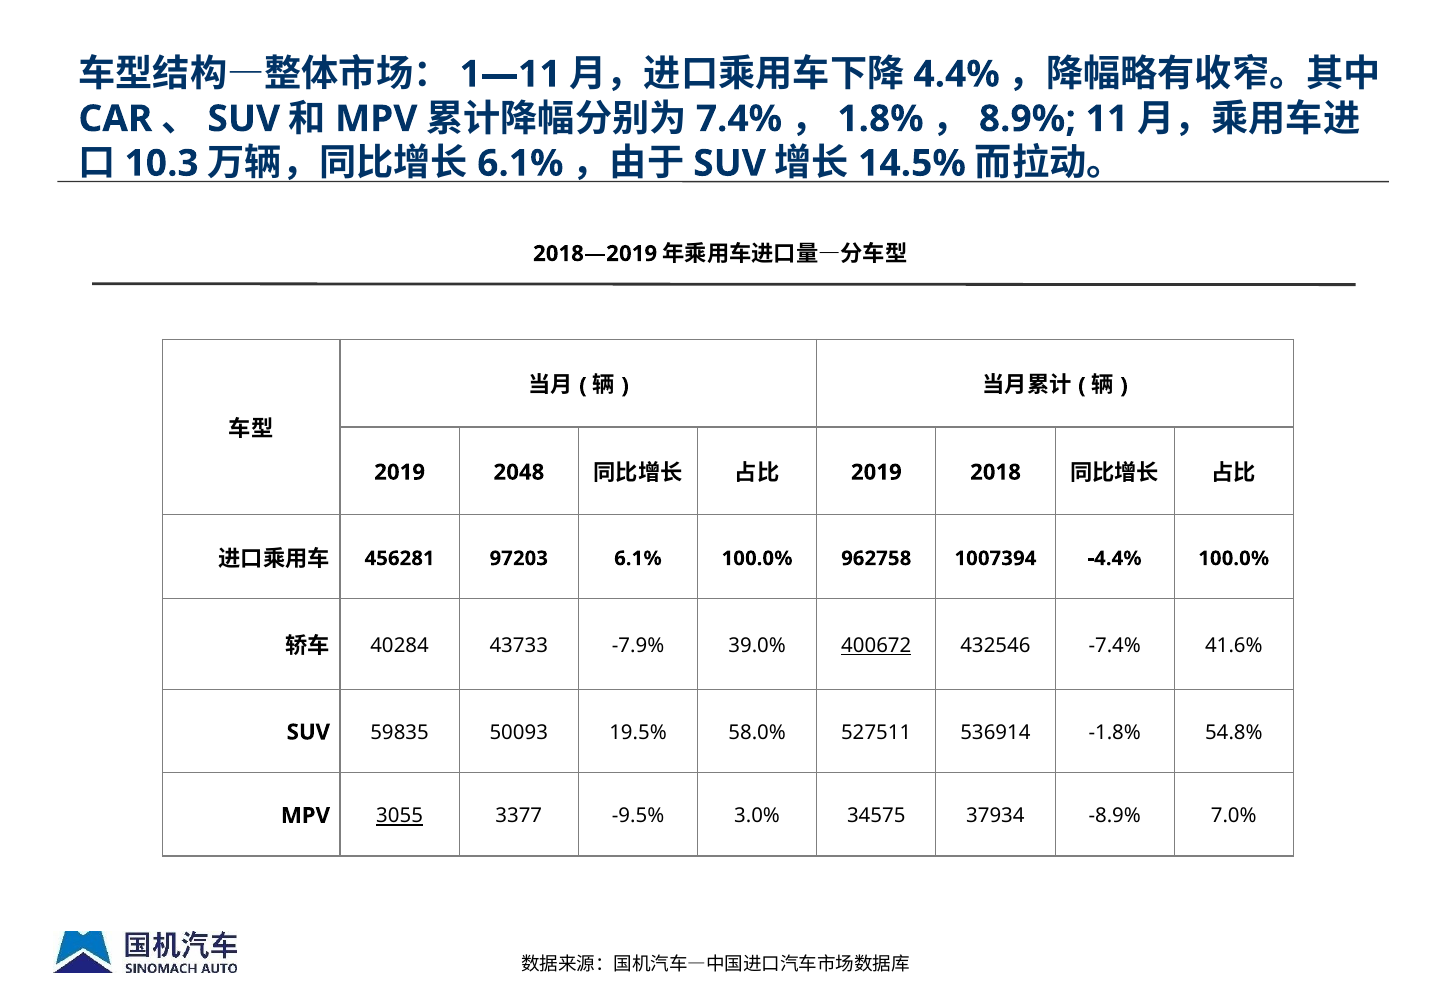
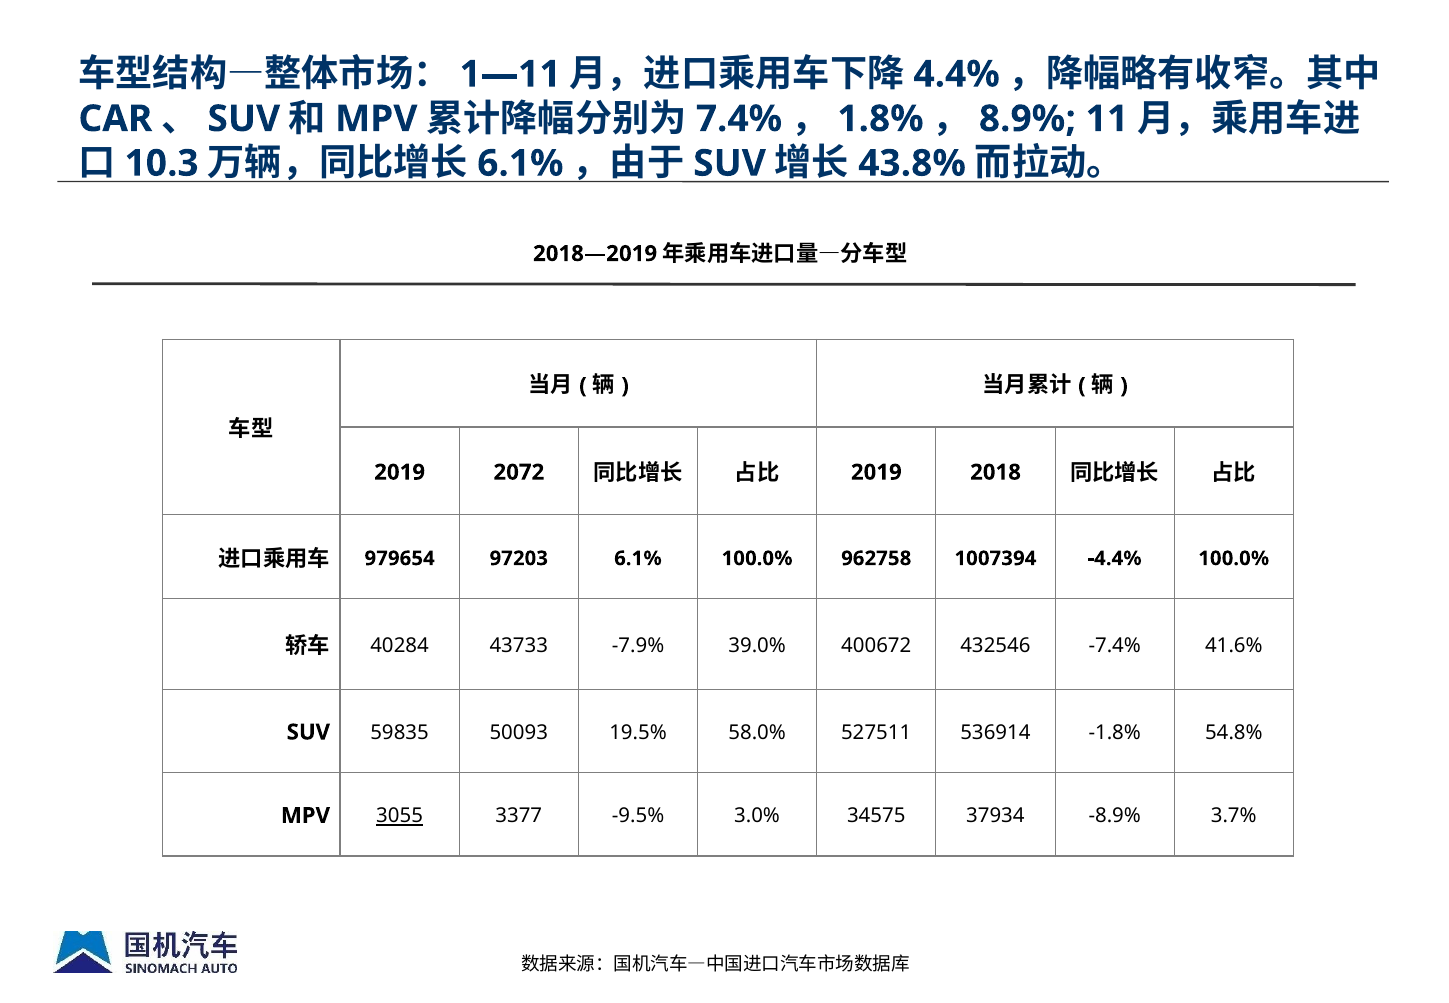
14.5%: 14.5% -> 43.8% (912, 163)
2048: 2048 -> 2072 (519, 472)
456281: 456281 -> 979654 (400, 558)
400672 underline: present -> none (876, 646)
7.0%: 7.0% -> 3.7% (1234, 816)
